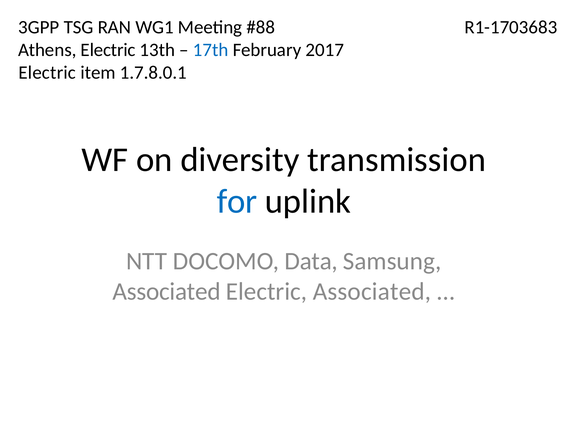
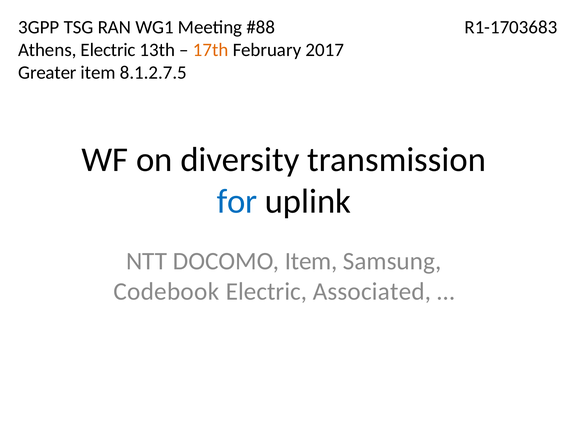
17th colour: blue -> orange (211, 50)
Electric: Electric -> Greater (47, 73)
1.7.8.0.1: 1.7.8.0.1 -> 8.1.2.7.5 (153, 73)
DOCOMO Data: Data -> Item (311, 261)
Associated: Associated -> Codebook (166, 291)
